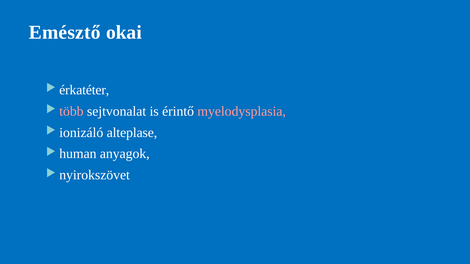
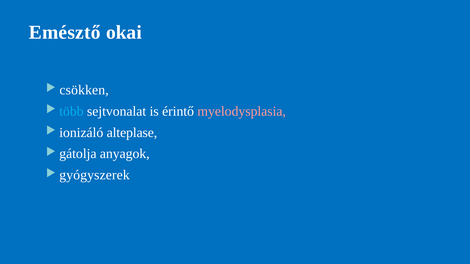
érkatéter: érkatéter -> csökken (84, 90)
több colour: pink -> light blue (71, 111)
human: human -> gátolja (78, 154)
nyirokszövet: nyirokszövet -> gyógyszerek (95, 175)
